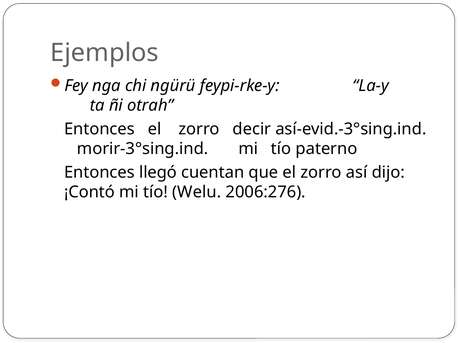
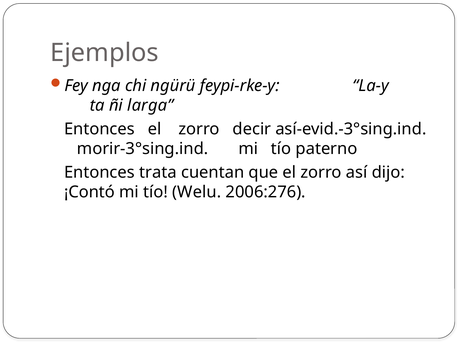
otrah: otrah -> larga (150, 106)
llegó: llegó -> trata (158, 173)
